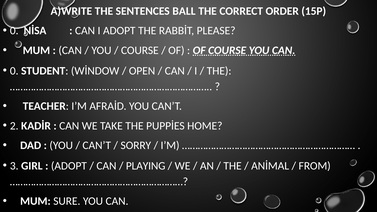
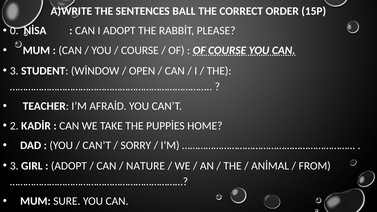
0: 0 -> 3 (14, 71)
PLAYING: PLAYING -> NATURE (146, 166)
